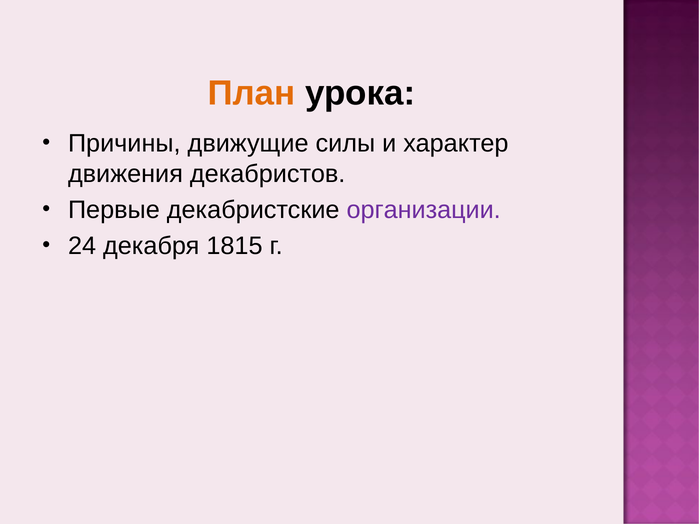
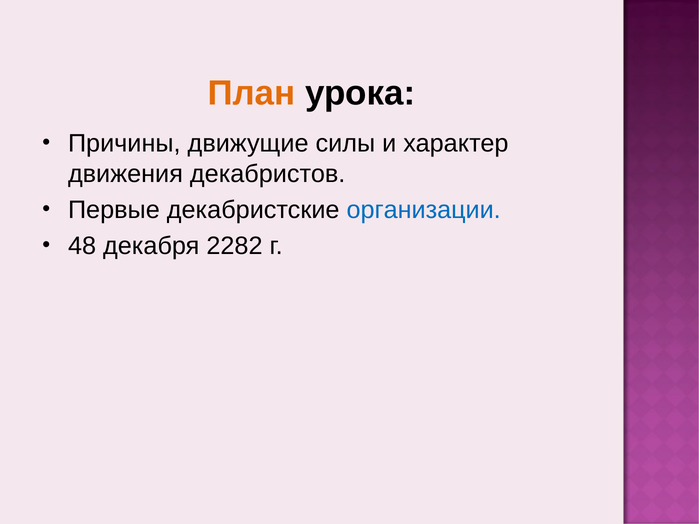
организации colour: purple -> blue (424, 210)
24: 24 -> 48 (82, 246)
1815: 1815 -> 2282 (234, 246)
